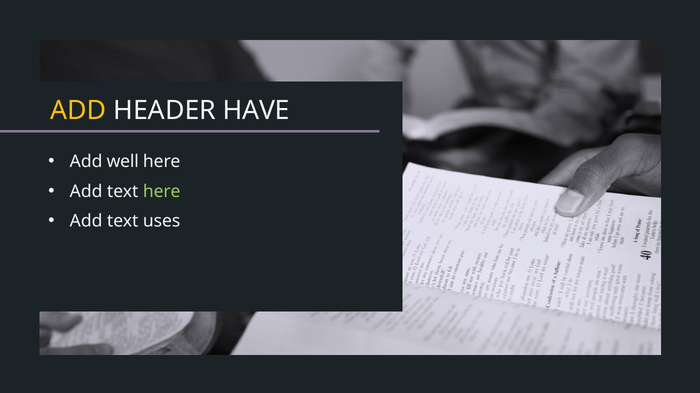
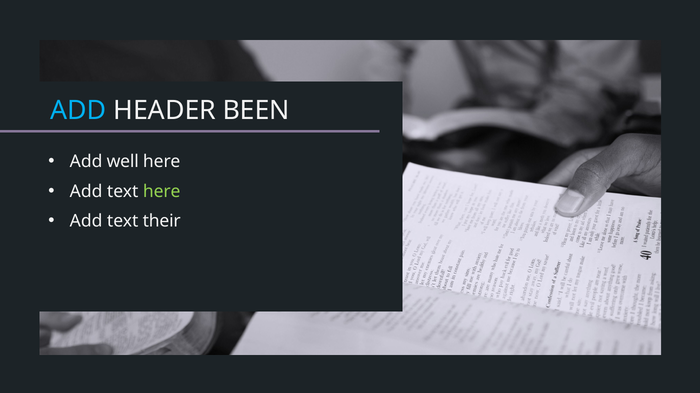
ADD colour: yellow -> light blue (78, 111)
HAVE: HAVE -> BEEN (256, 111)
uses: uses -> their (162, 221)
